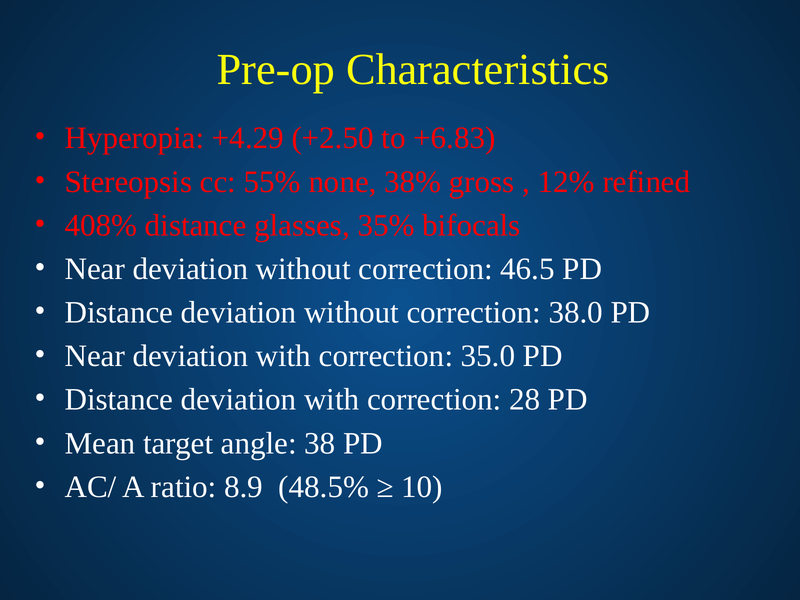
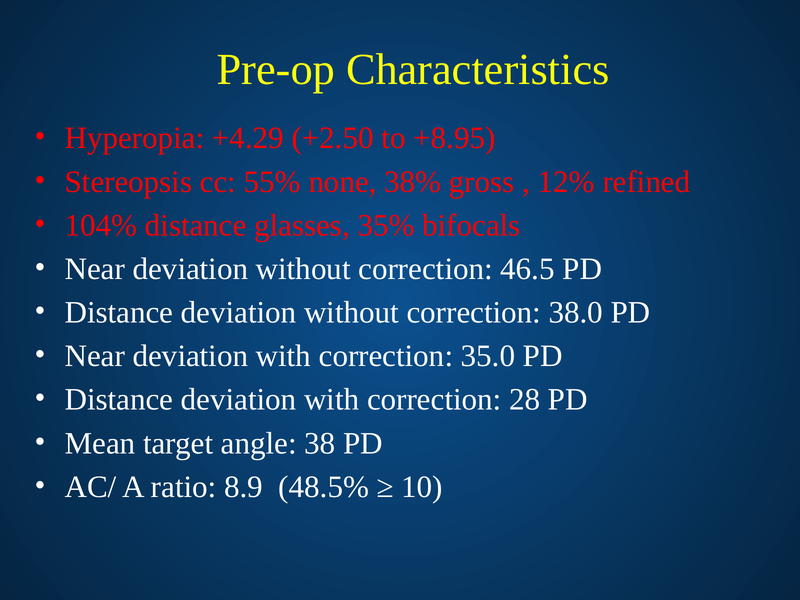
+6.83: +6.83 -> +8.95 (454, 138)
408%: 408% -> 104% (101, 225)
